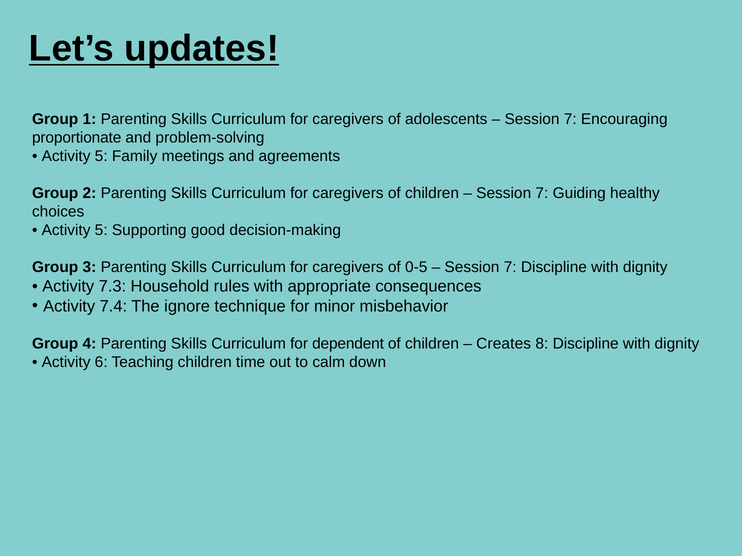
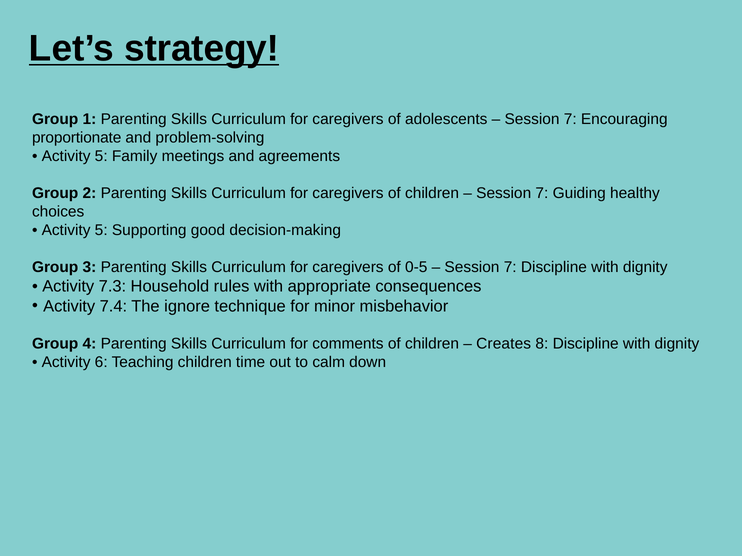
updates: updates -> strategy (202, 49)
dependent: dependent -> comments (348, 344)
